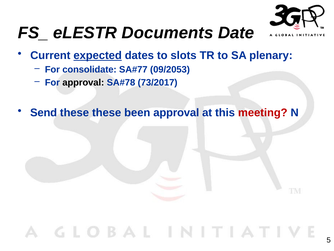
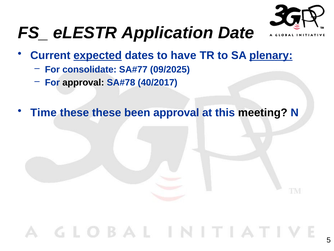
Documents: Documents -> Application (168, 33)
slots: slots -> have (183, 55)
plenary underline: none -> present (271, 55)
09/2053: 09/2053 -> 09/2025 (170, 69)
73/2017: 73/2017 -> 40/2017 (158, 82)
Send: Send -> Time (43, 113)
meeting colour: red -> black (263, 113)
